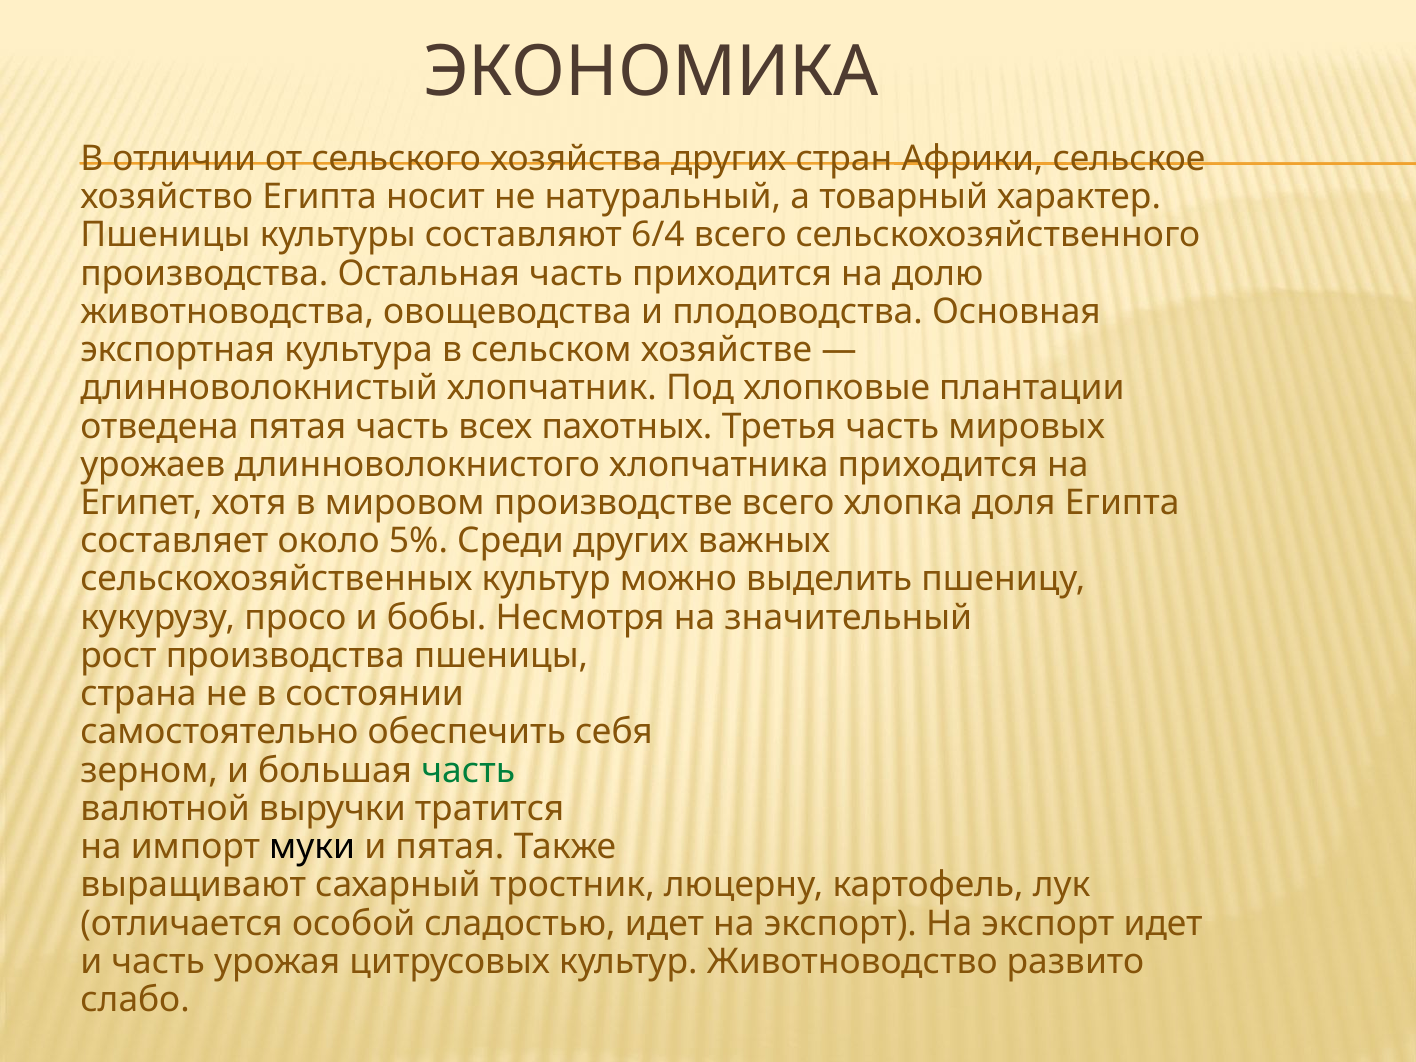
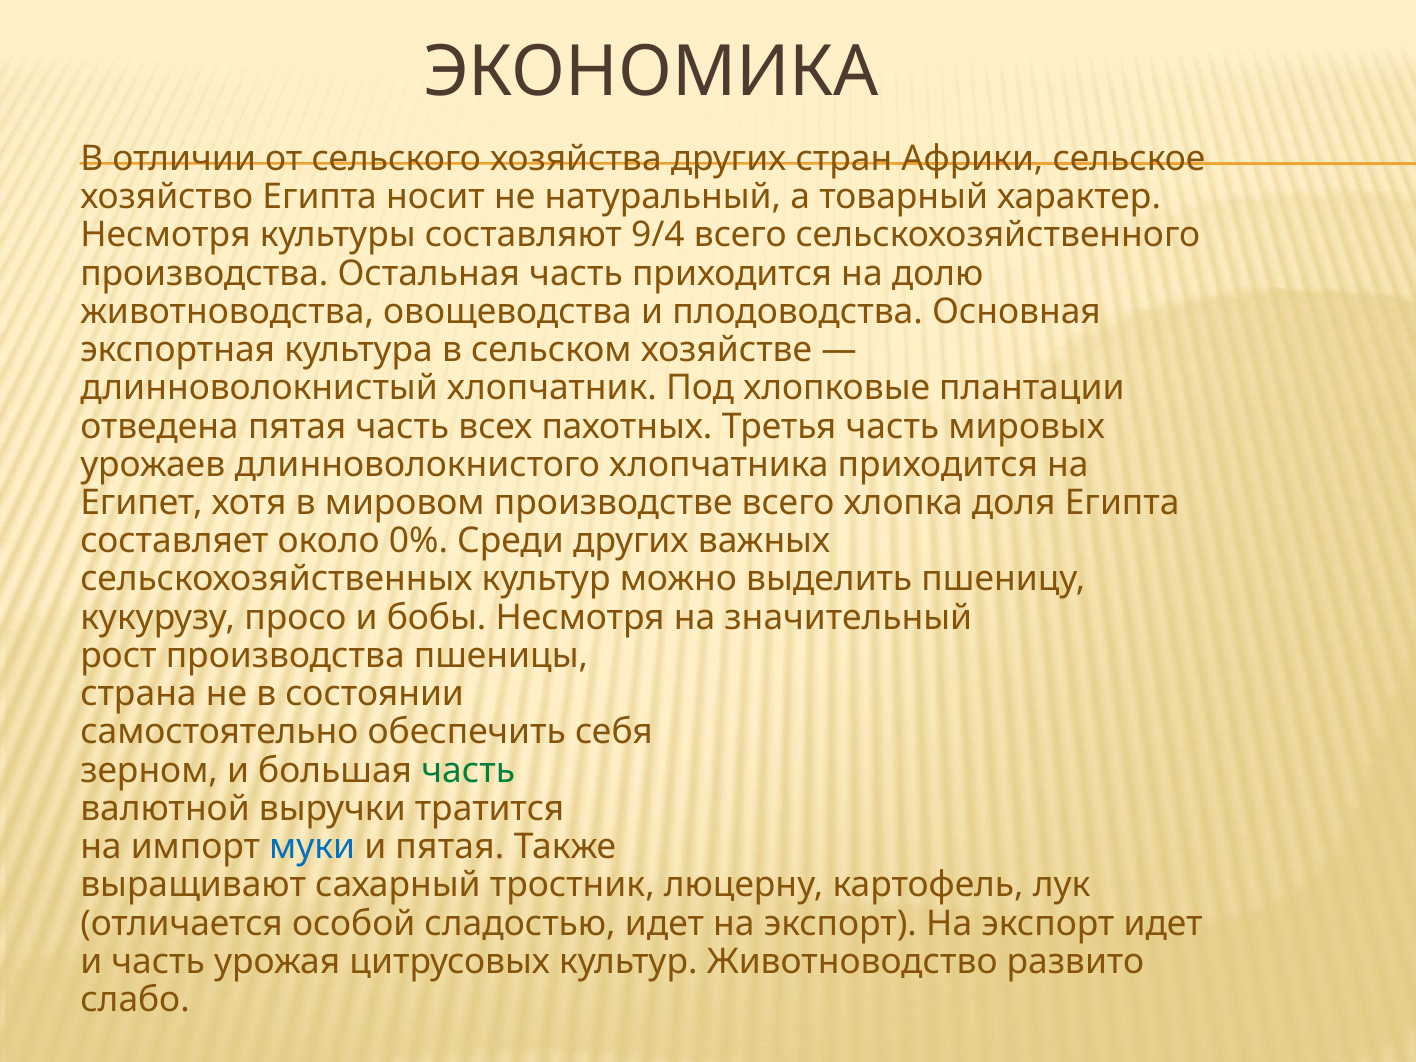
Пшеницы: Пшеницы -> Несмотря (165, 235)
6/4: 6/4 -> 9/4 (658, 235)
5%: 5% -> 0% (418, 541)
муки colour: black -> blue (312, 847)
